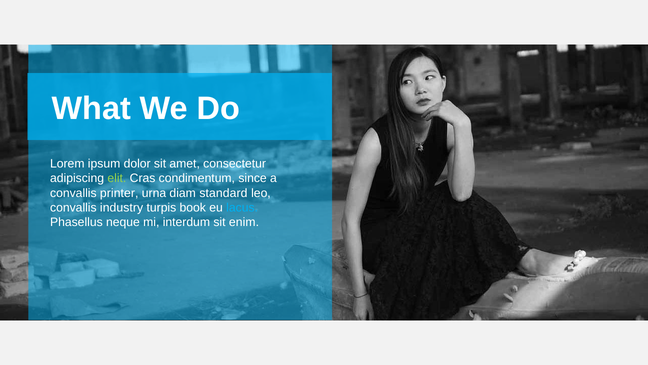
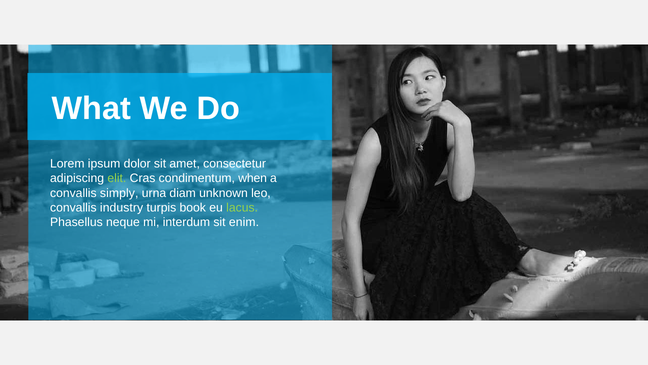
since: since -> when (253, 178)
printer: printer -> simply (119, 193)
standard: standard -> unknown (224, 193)
lacus colour: light blue -> light green (242, 207)
